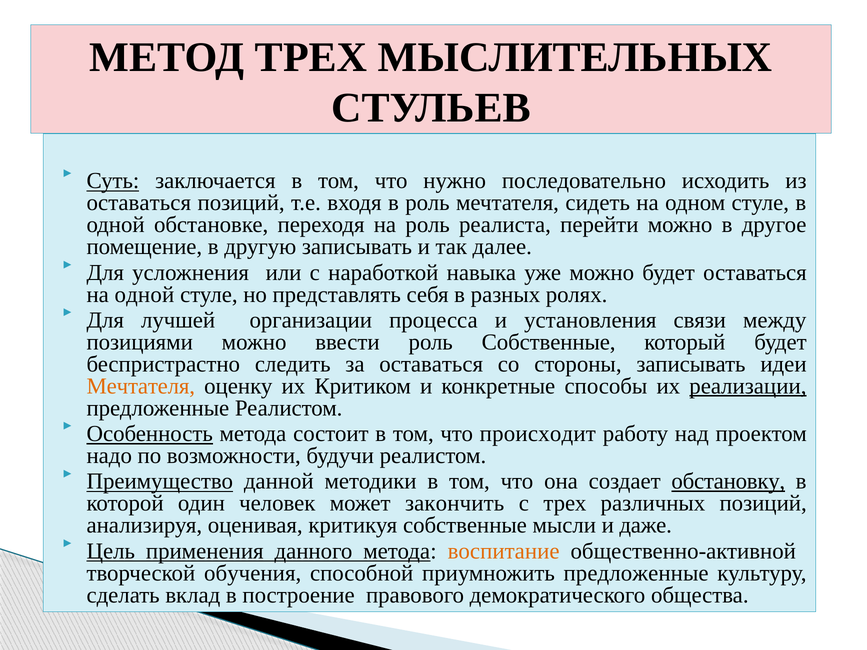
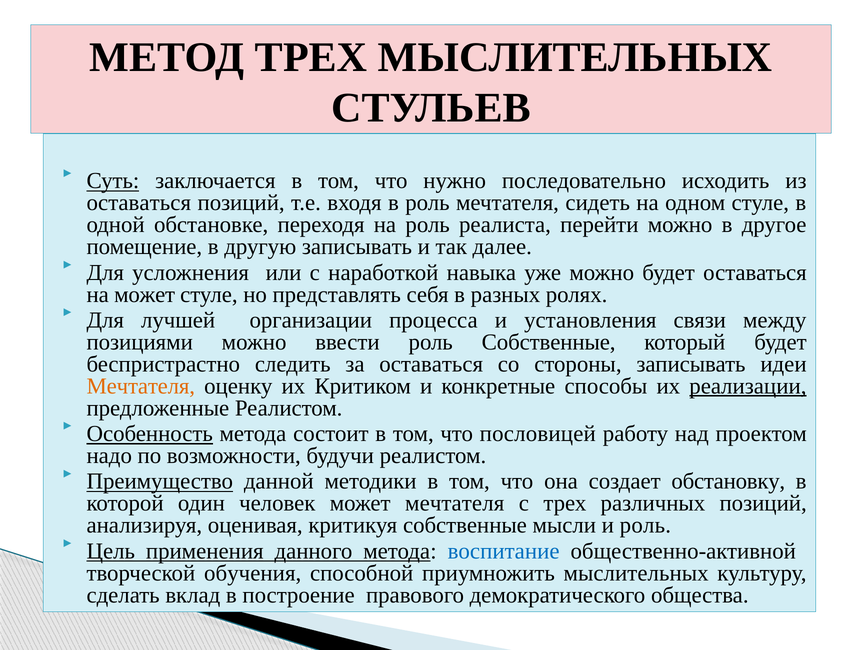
на одной: одной -> может (145, 295)
происходит: происходит -> пословицей (538, 434)
обстановку underline: present -> none (728, 482)
может закончить: закончить -> мечтателя (455, 504)
и даже: даже -> роль (645, 526)
воспитание colour: orange -> blue (504, 551)
приумножить предложенные: предложенные -> мыслительных (636, 573)
